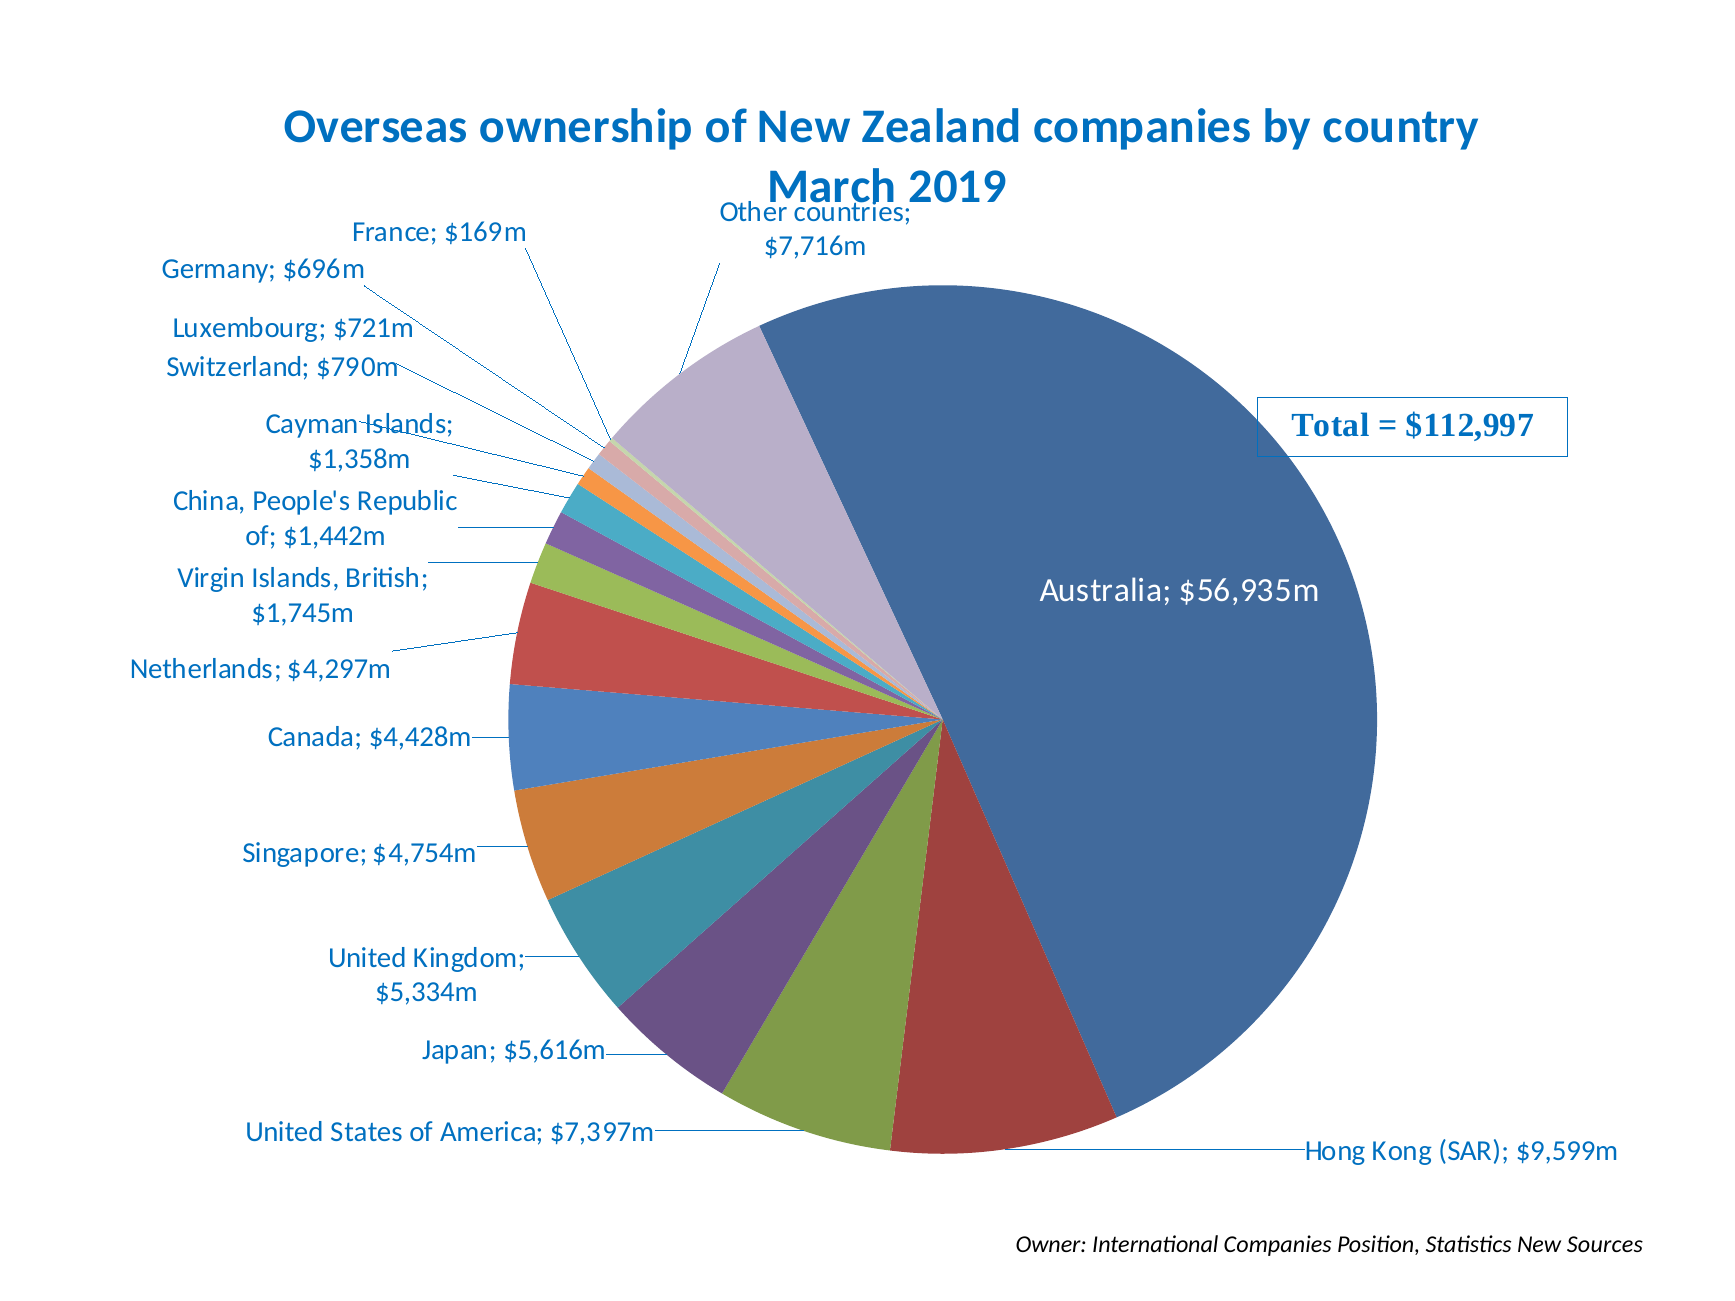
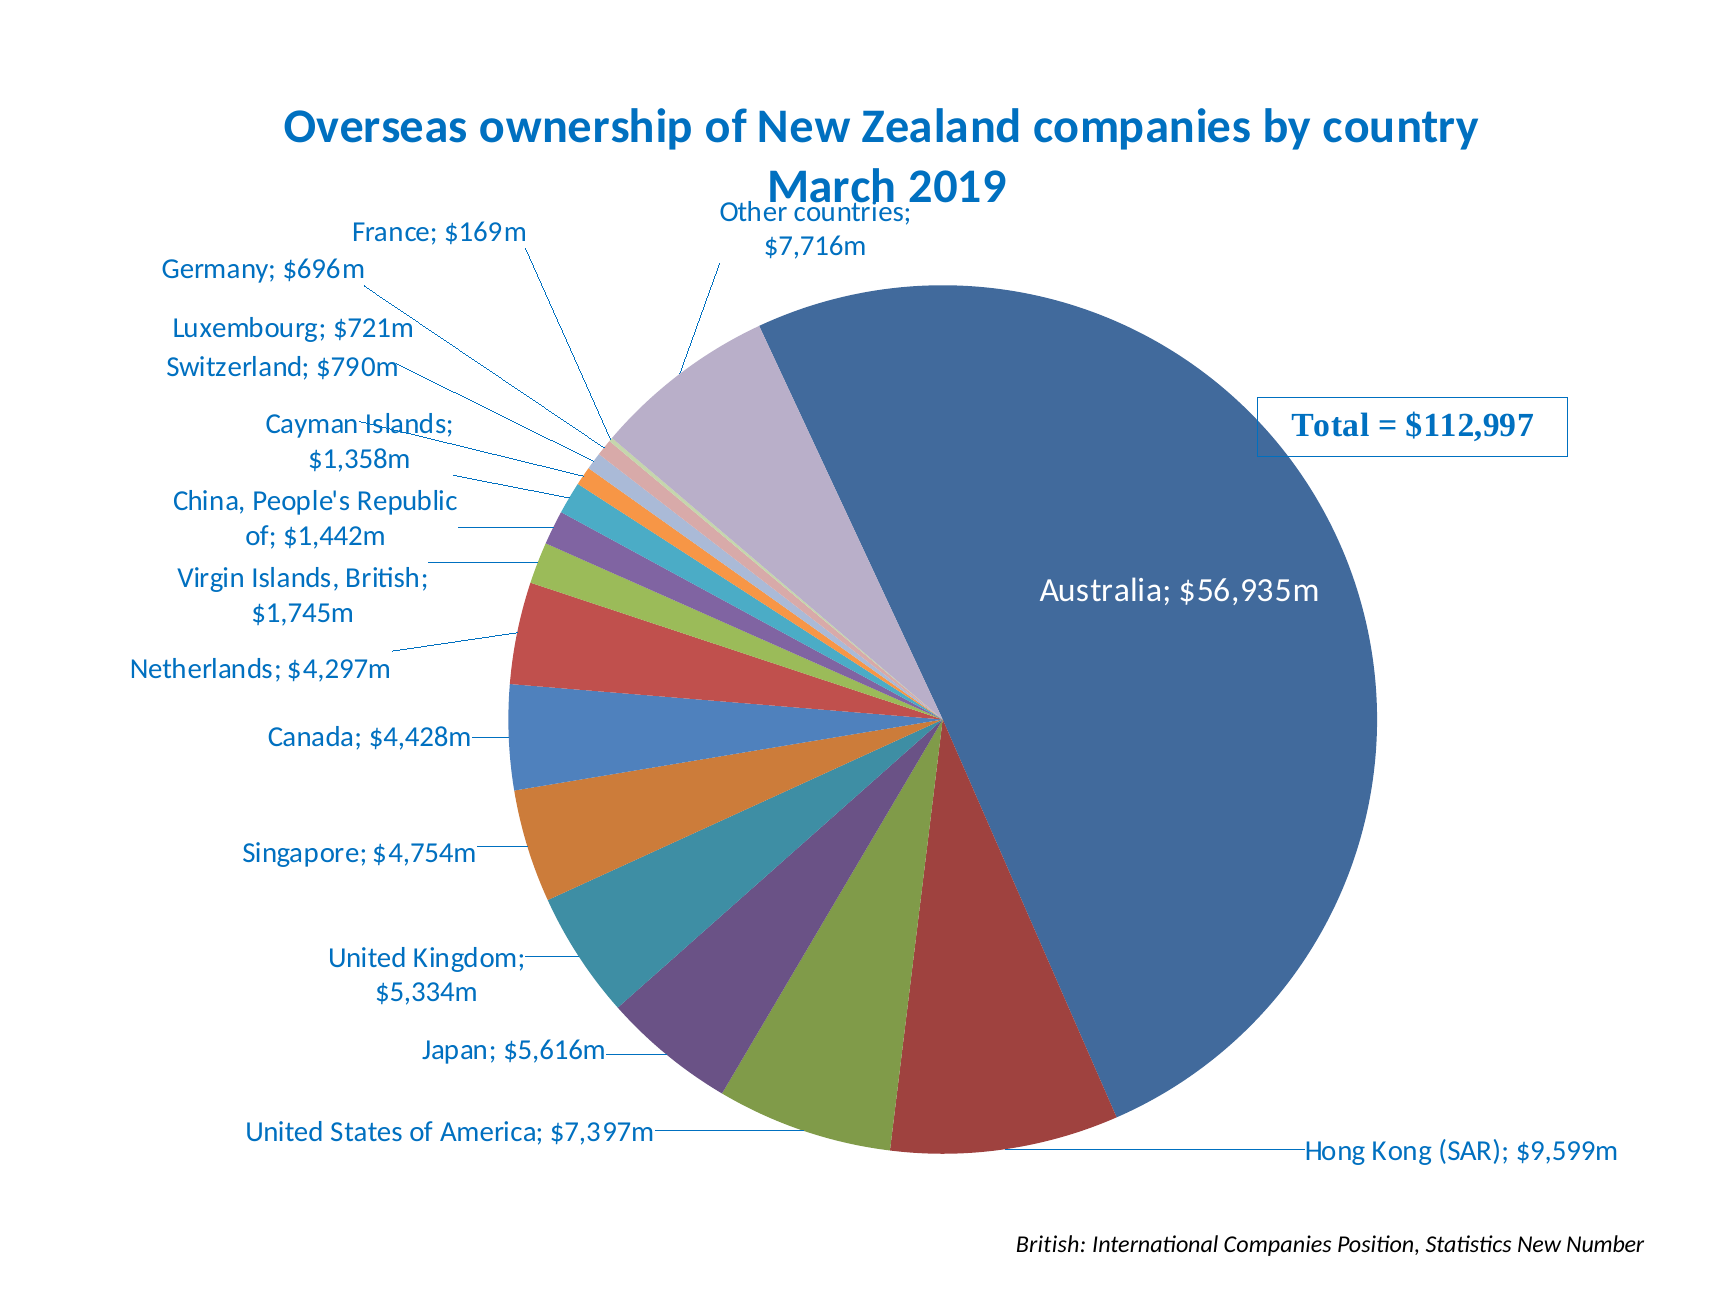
Owner: Owner -> British (1051, 1245)
Sources: Sources -> Number (1605, 1245)
